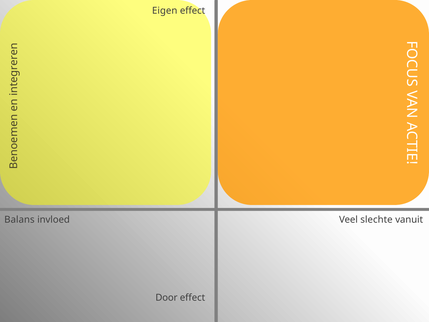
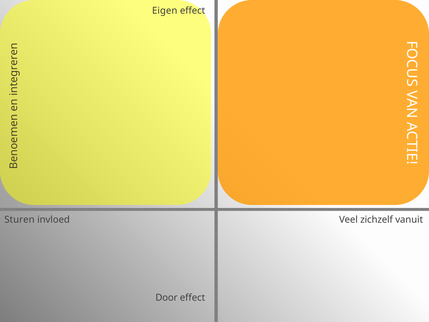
Balans: Balans -> Sturen (19, 220)
slechte: slechte -> zichzelf (377, 220)
